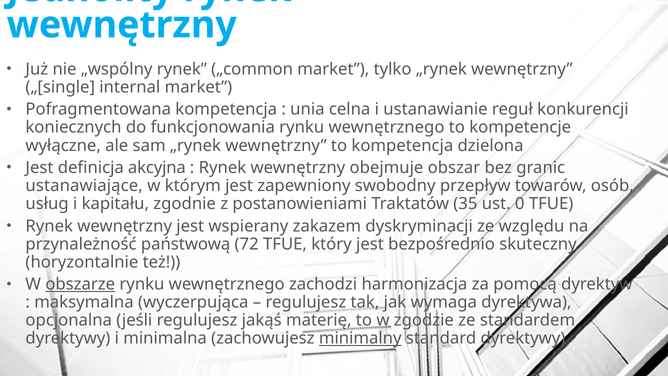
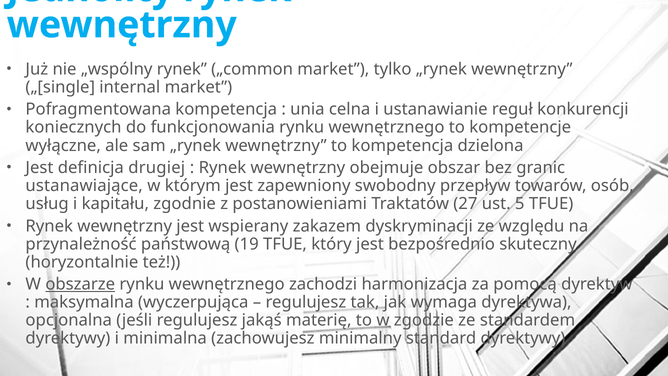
akcyjna: akcyjna -> drugiej (157, 168)
35: 35 -> 27 (465, 204)
0: 0 -> 5 (520, 204)
72: 72 -> 19 (247, 244)
minimalny underline: present -> none (360, 338)
